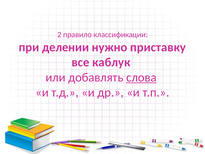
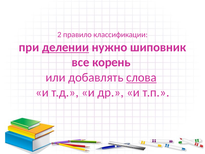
делении underline: none -> present (65, 47)
приставку: приставку -> шиповник (158, 47)
каблук: каблук -> корень (111, 62)
